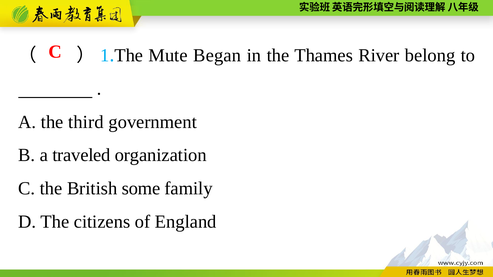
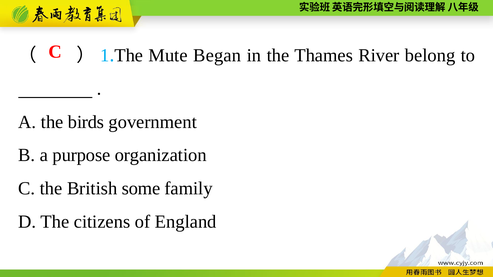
third: third -> birds (86, 122)
traveled: traveled -> purpose (81, 155)
